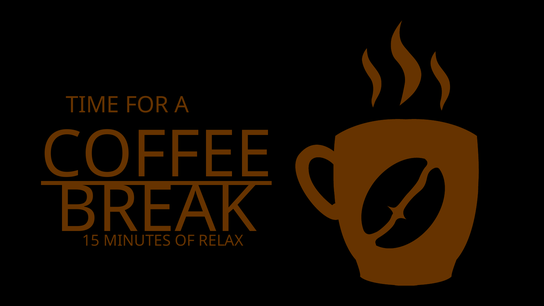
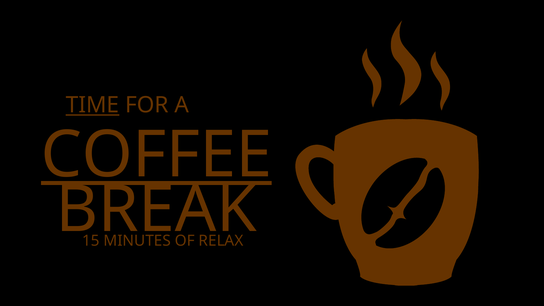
TIME underline: none -> present (93, 105)
